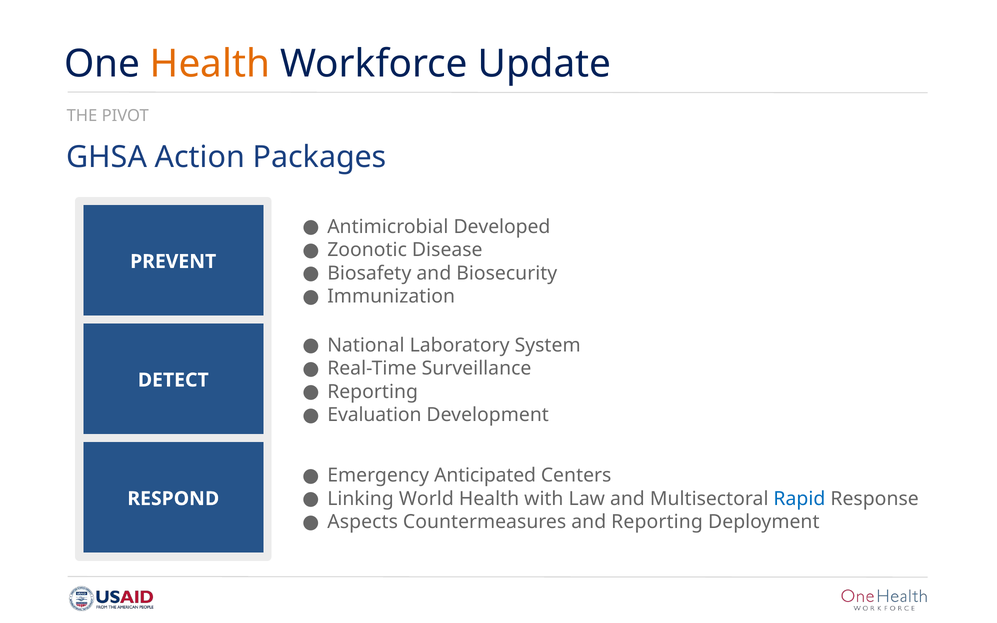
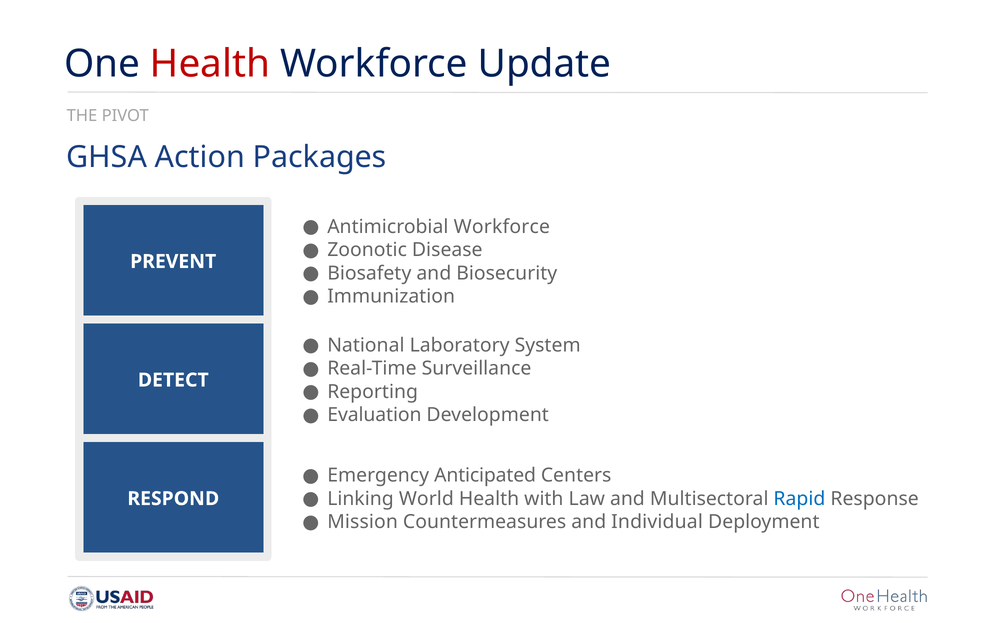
Health colour: orange -> red (210, 64)
Antimicrobial Developed: Developed -> Workforce (502, 227)
Aspects: Aspects -> Mission (363, 522)
and Reporting: Reporting -> Individual (657, 522)
